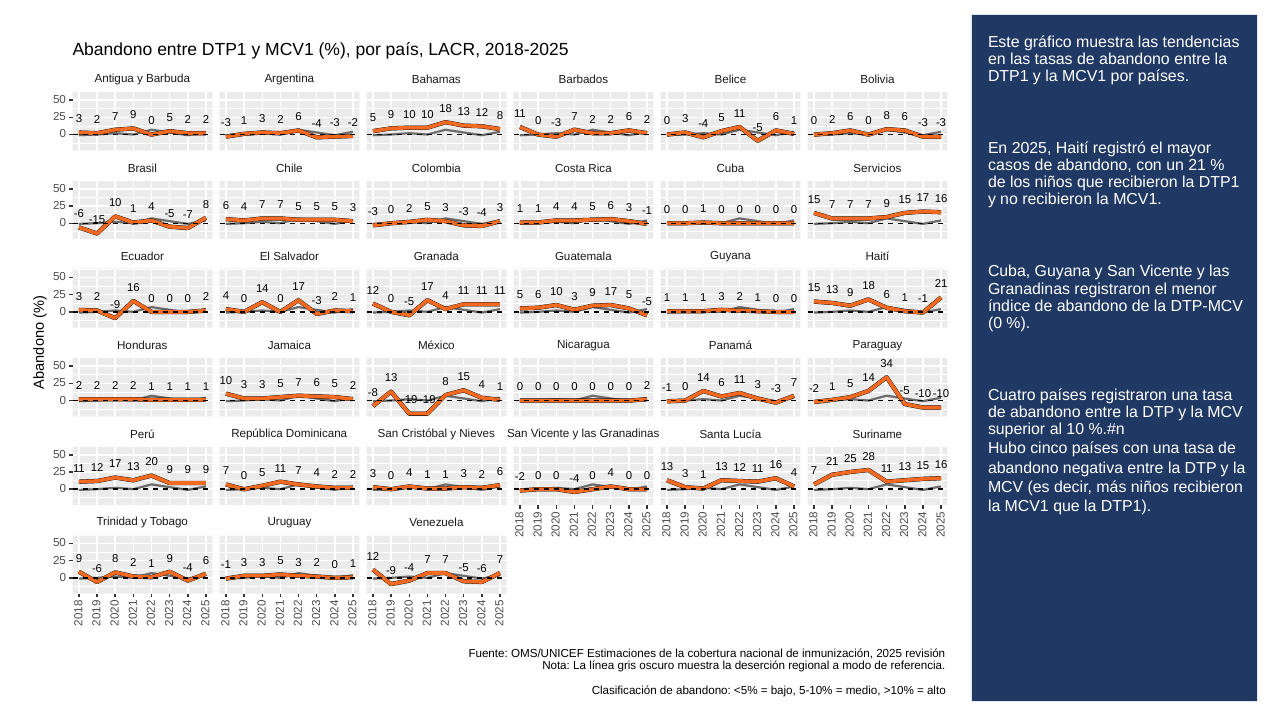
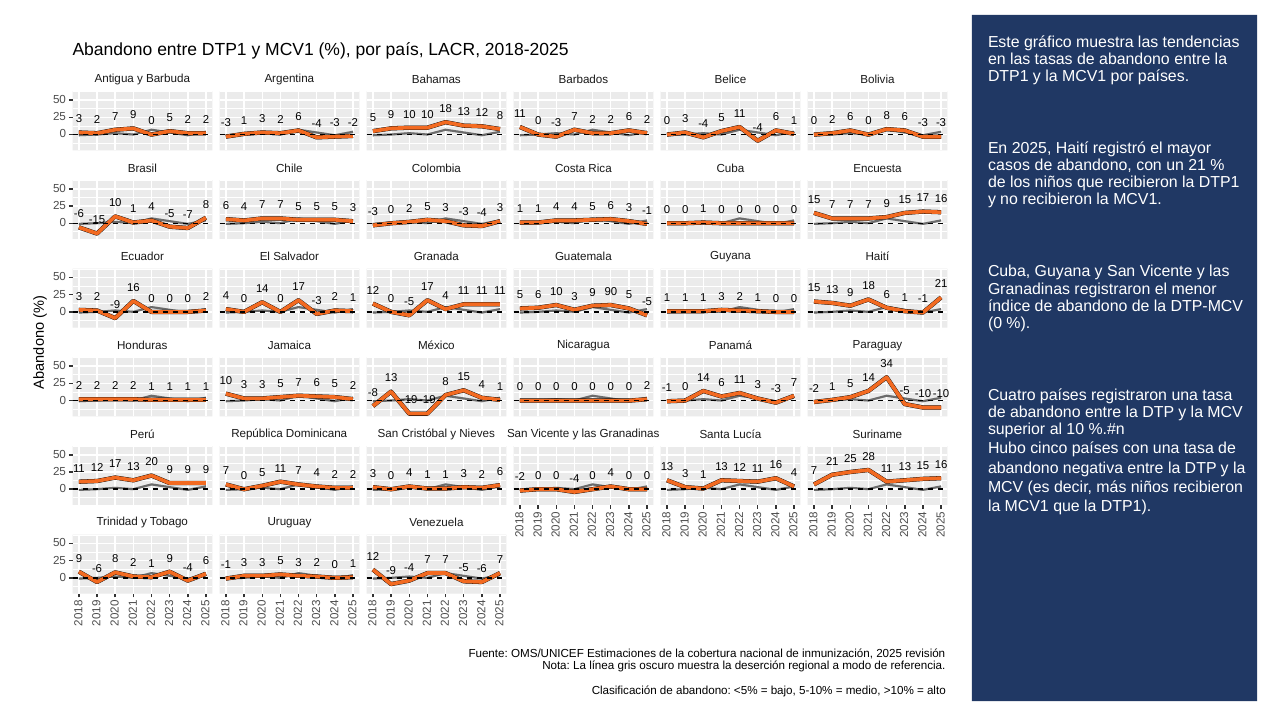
-5: -5 -> -4 (758, 127)
Servicios: Servicios -> Encuesta (877, 168)
9 17: 17 -> 90 (611, 292)
